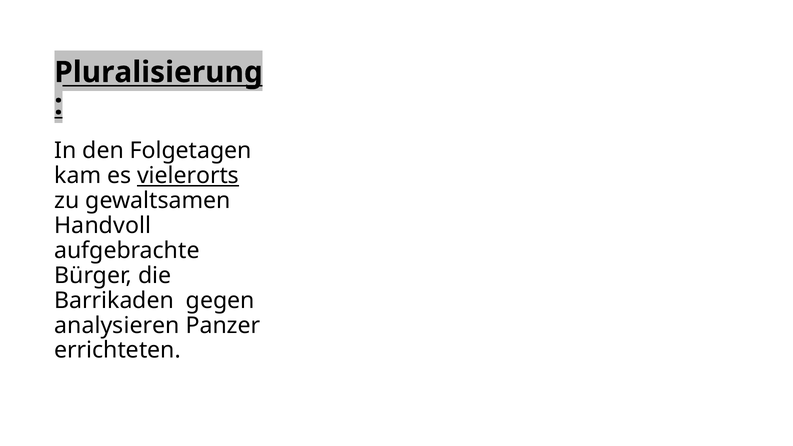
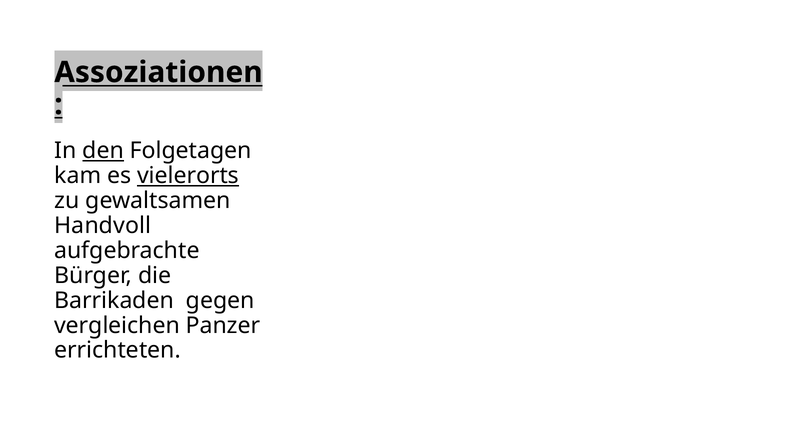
Pluralisierung: Pluralisierung -> Assoziationen (158, 72)
den underline: none -> present (103, 151)
analysieren: analysieren -> vergleichen (117, 325)
